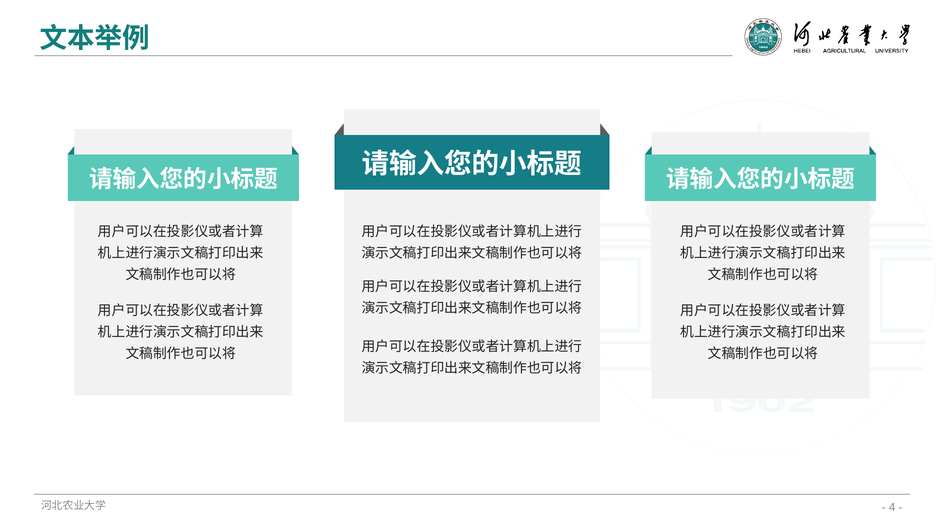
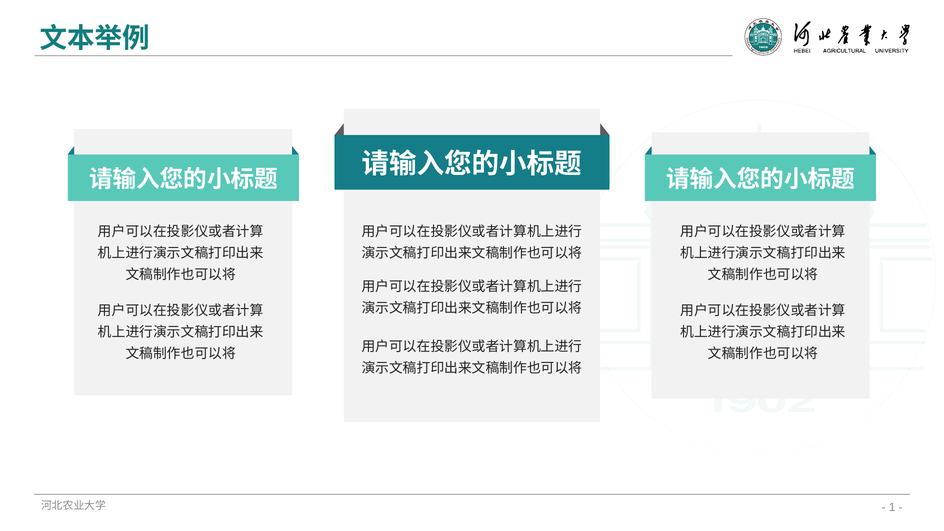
4: 4 -> 1 (892, 507)
